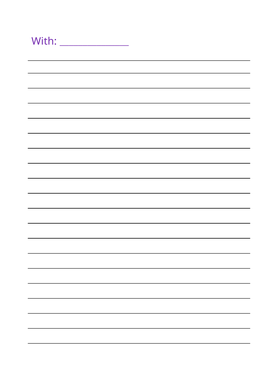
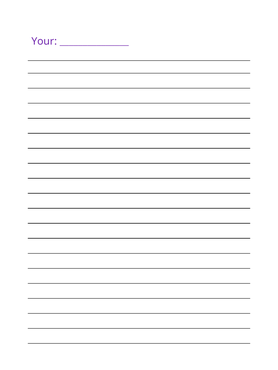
With: With -> Your (44, 41)
